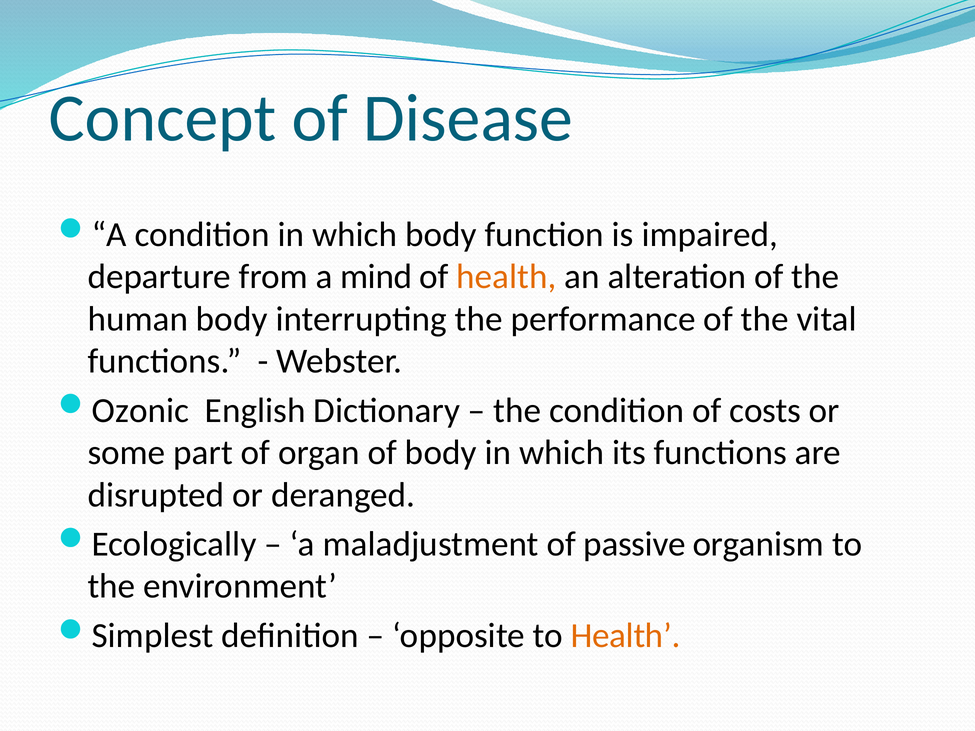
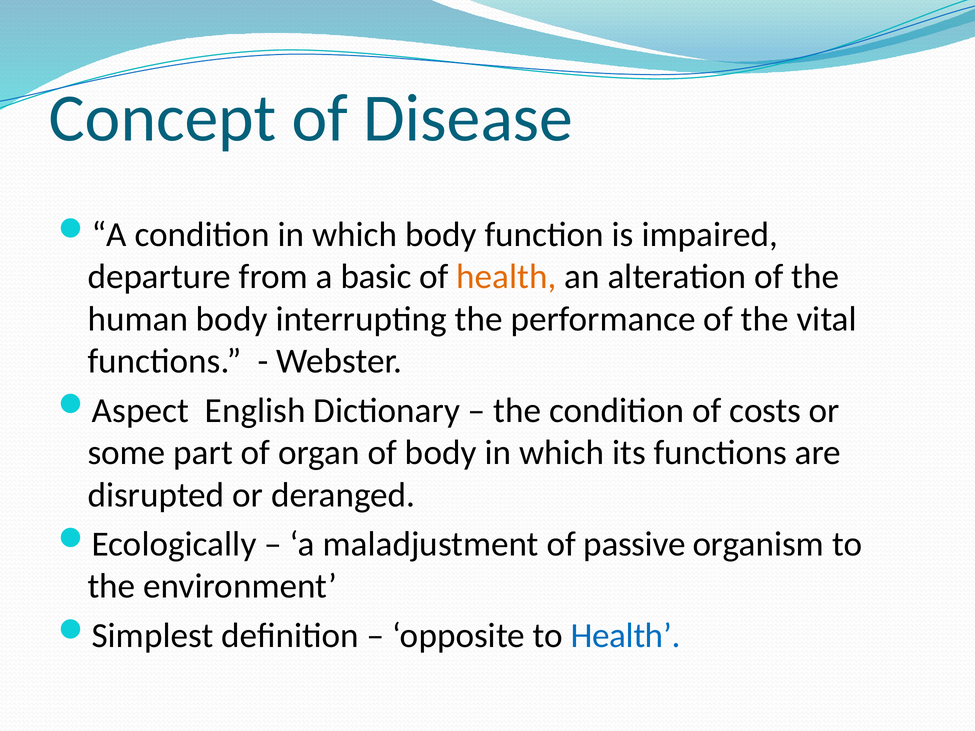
mind: mind -> basic (376, 277)
Ozonic: Ozonic -> Aspect (140, 411)
Health colour: orange -> blue (626, 636)
